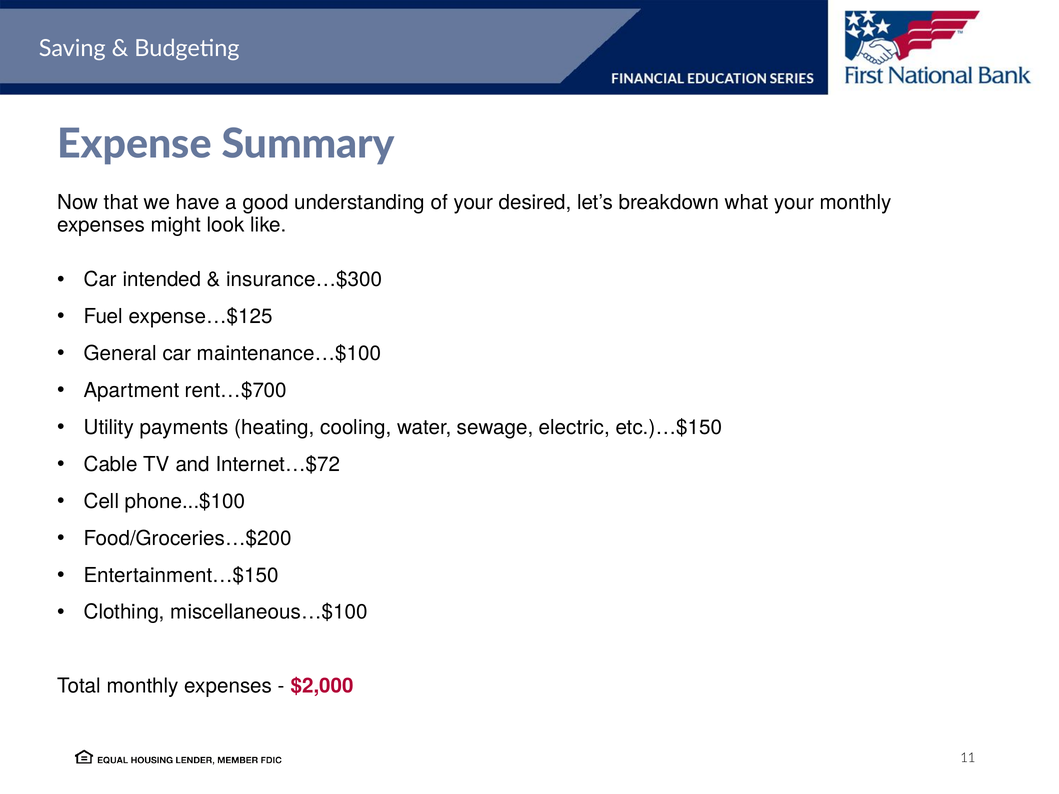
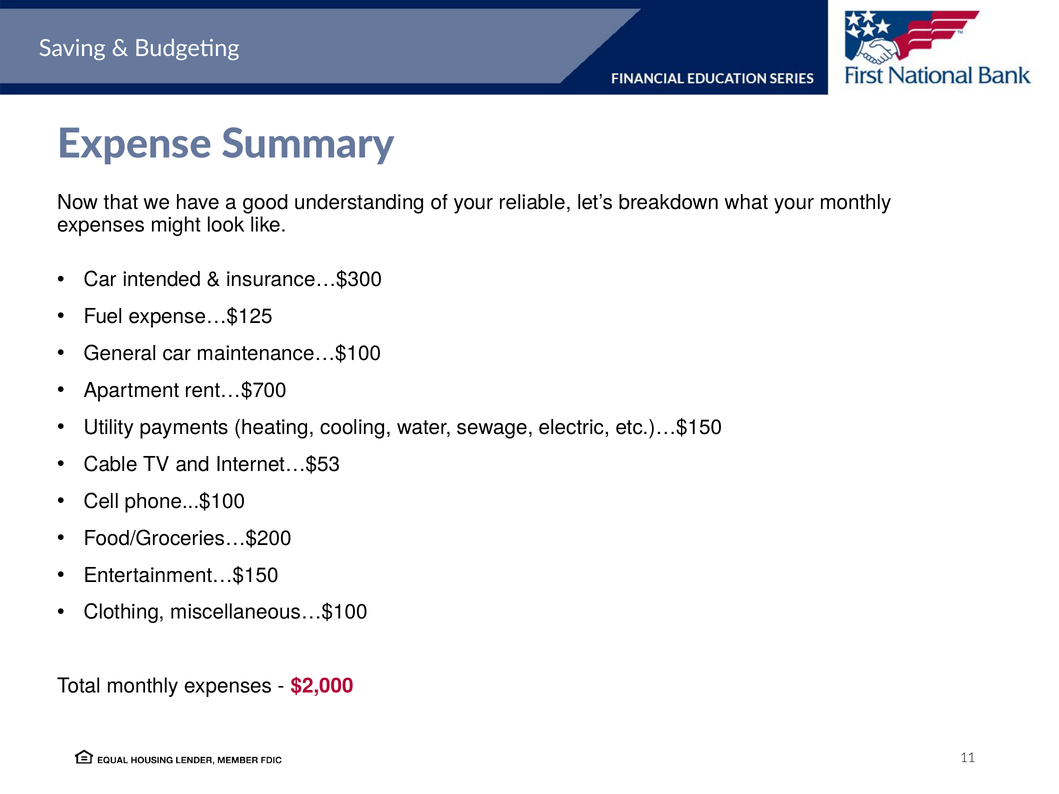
desired: desired -> reliable (535, 203)
Internet…$72: Internet…$72 -> Internet…$53 (278, 464)
